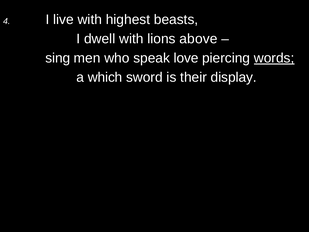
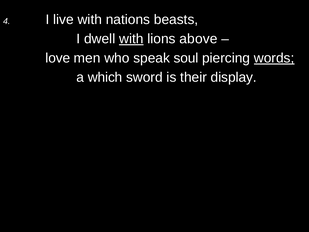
highest: highest -> nations (128, 20)
with underline: none -> present (131, 39)
sing: sing -> love (58, 58)
love: love -> soul (186, 58)
